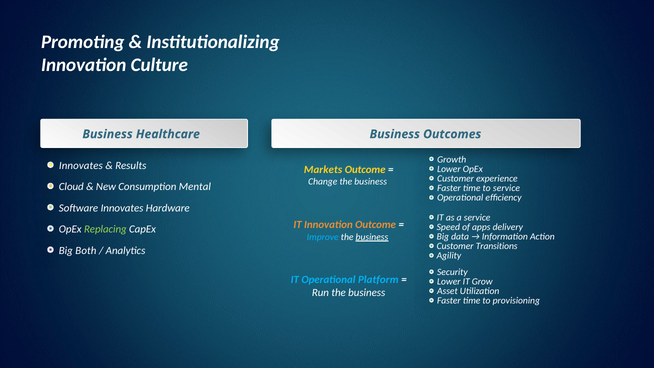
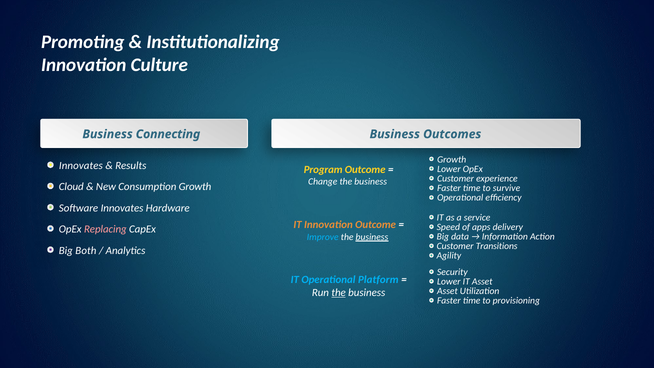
Healthcare: Healthcare -> Connecting (168, 134)
Markets: Markets -> Program (323, 170)
Consumption Mental: Mental -> Growth (195, 187)
to service: service -> survive (506, 188)
Replacing colour: light green -> pink (105, 229)
IT Grow: Grow -> Asset (482, 281)
the underline: none -> present (339, 292)
